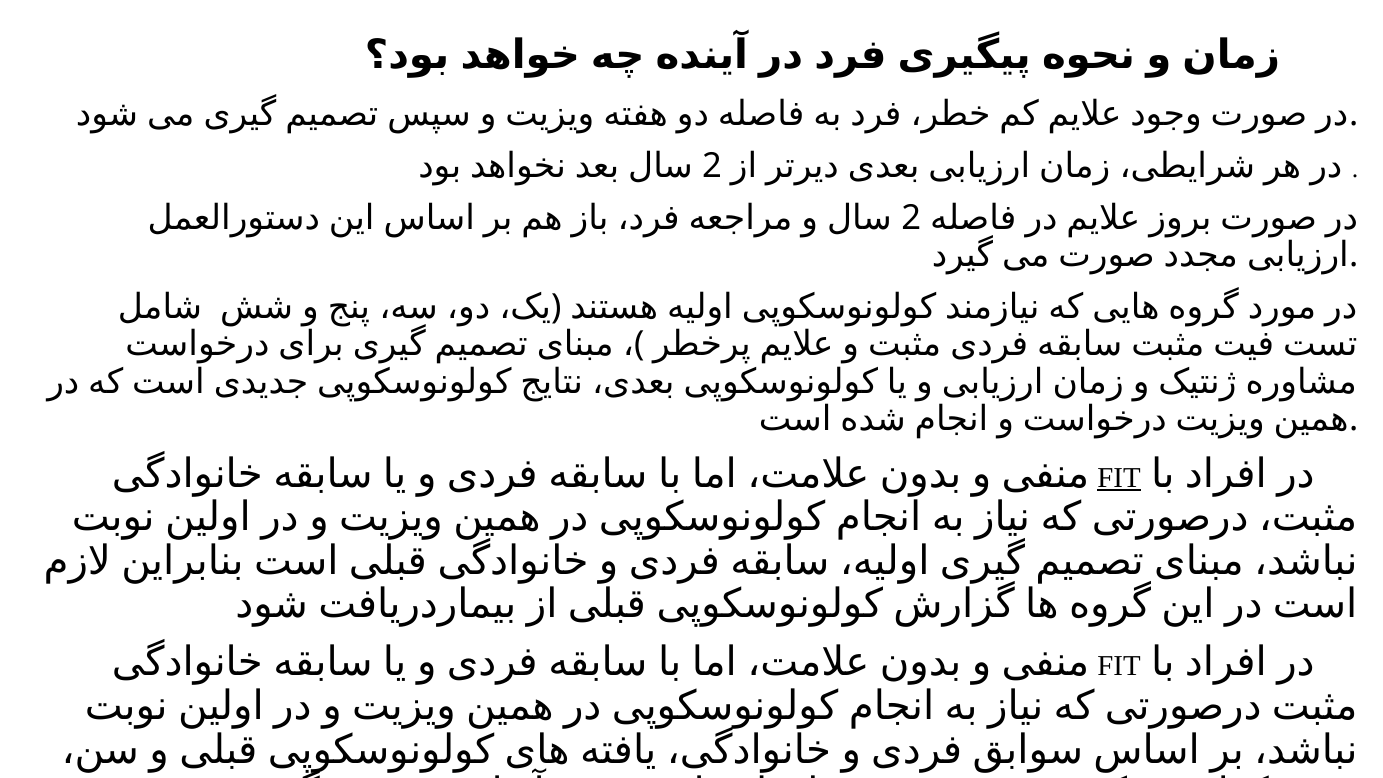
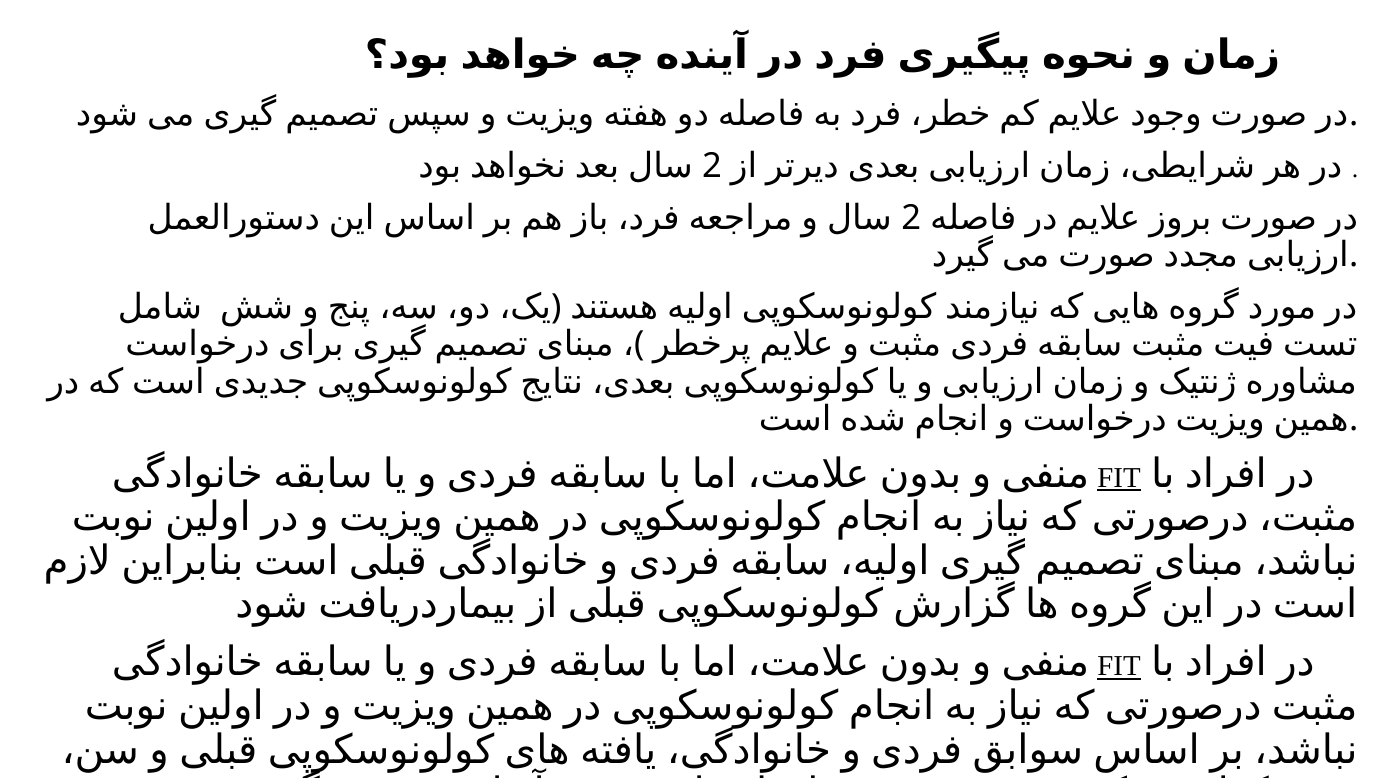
FIT underline: none -> present (1119, 666)
